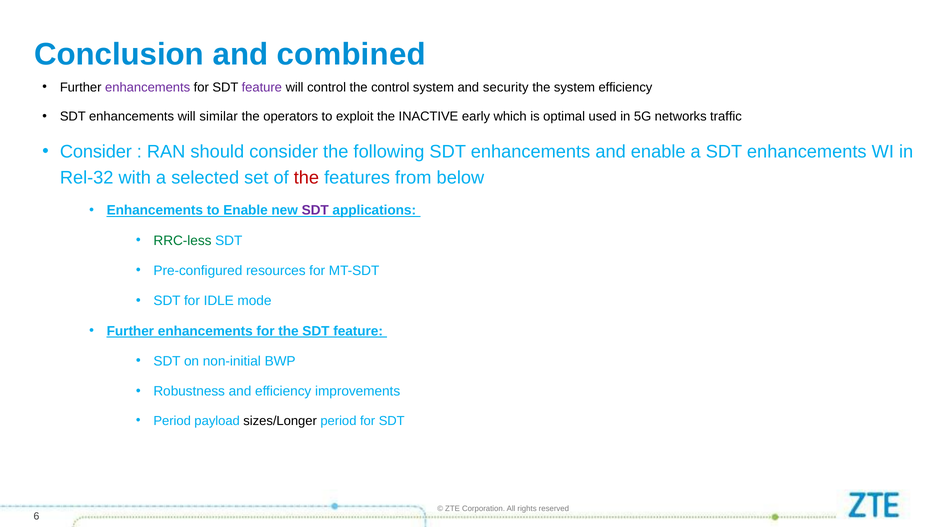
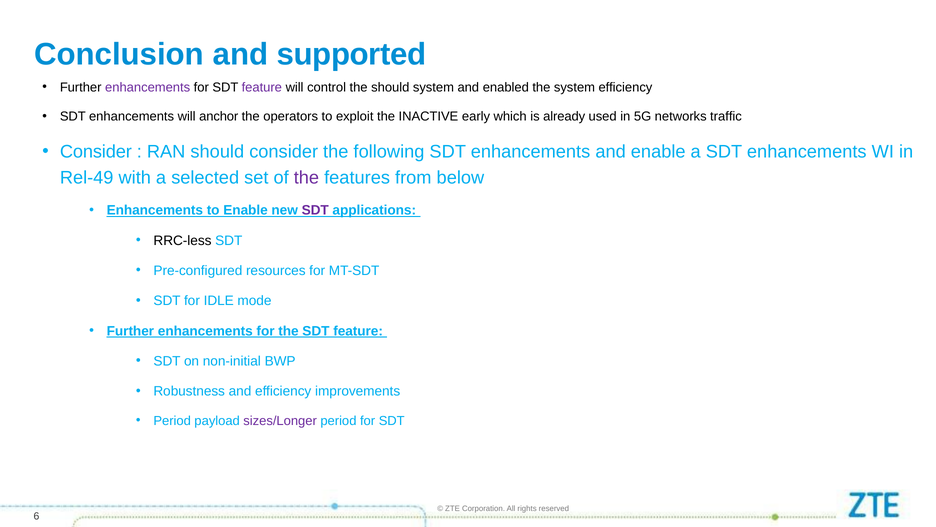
combined: combined -> supported (351, 54)
the control: control -> should (390, 87)
security: security -> enabled (506, 87)
similar: similar -> anchor (219, 116)
optimal: optimal -> already (564, 116)
Rel-32: Rel-32 -> Rel-49 (87, 178)
the colour: red -> purple (306, 178)
RRC-less colour: green -> black (182, 240)
sizes/Longer colour: black -> purple (280, 420)
